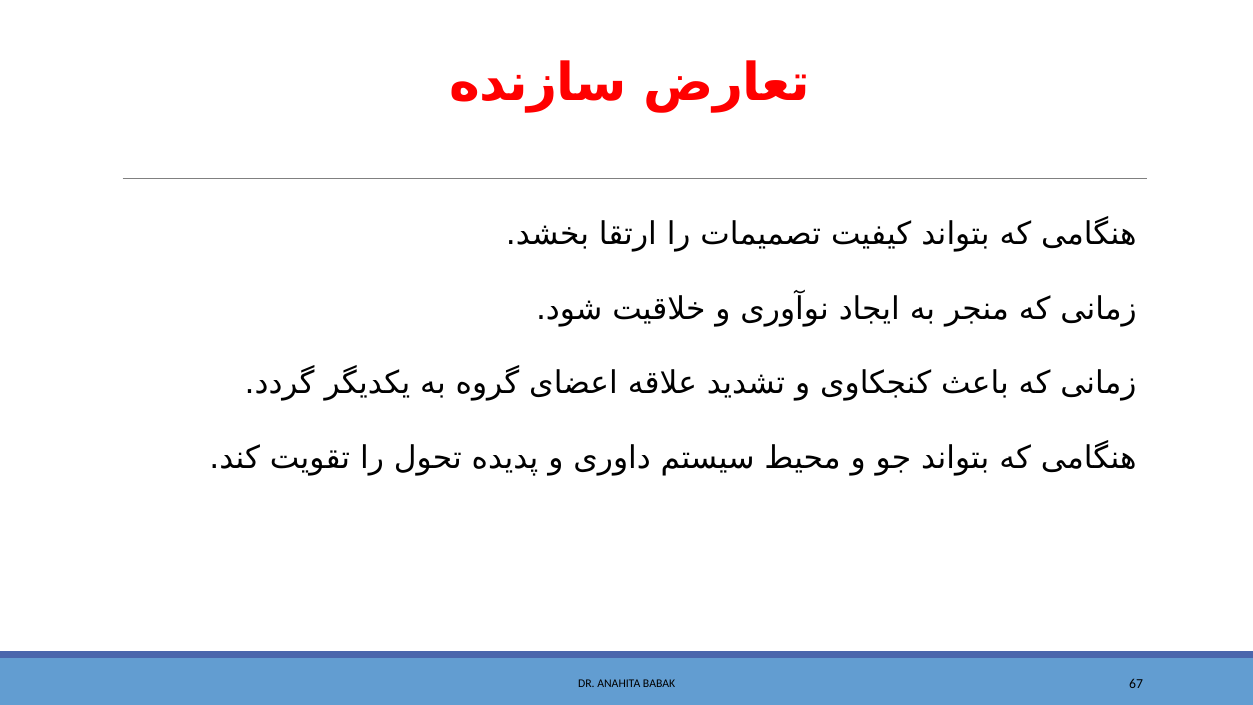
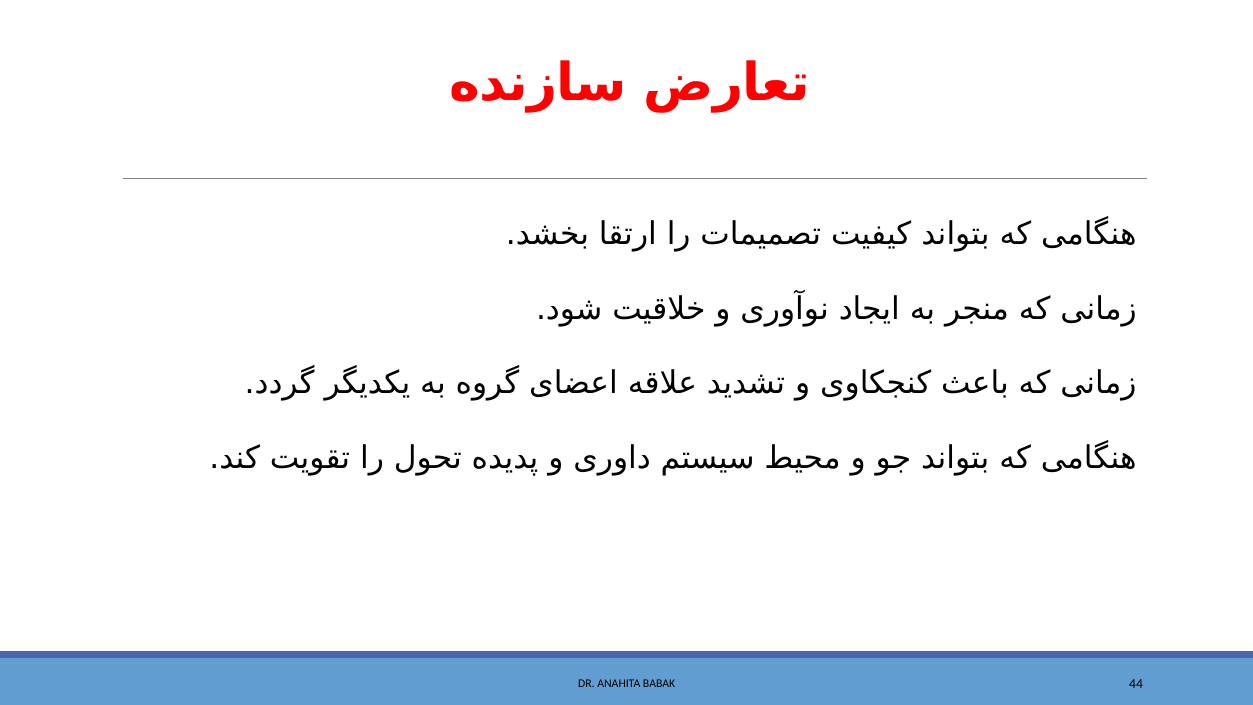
67: 67 -> 44 (1136, 683)
